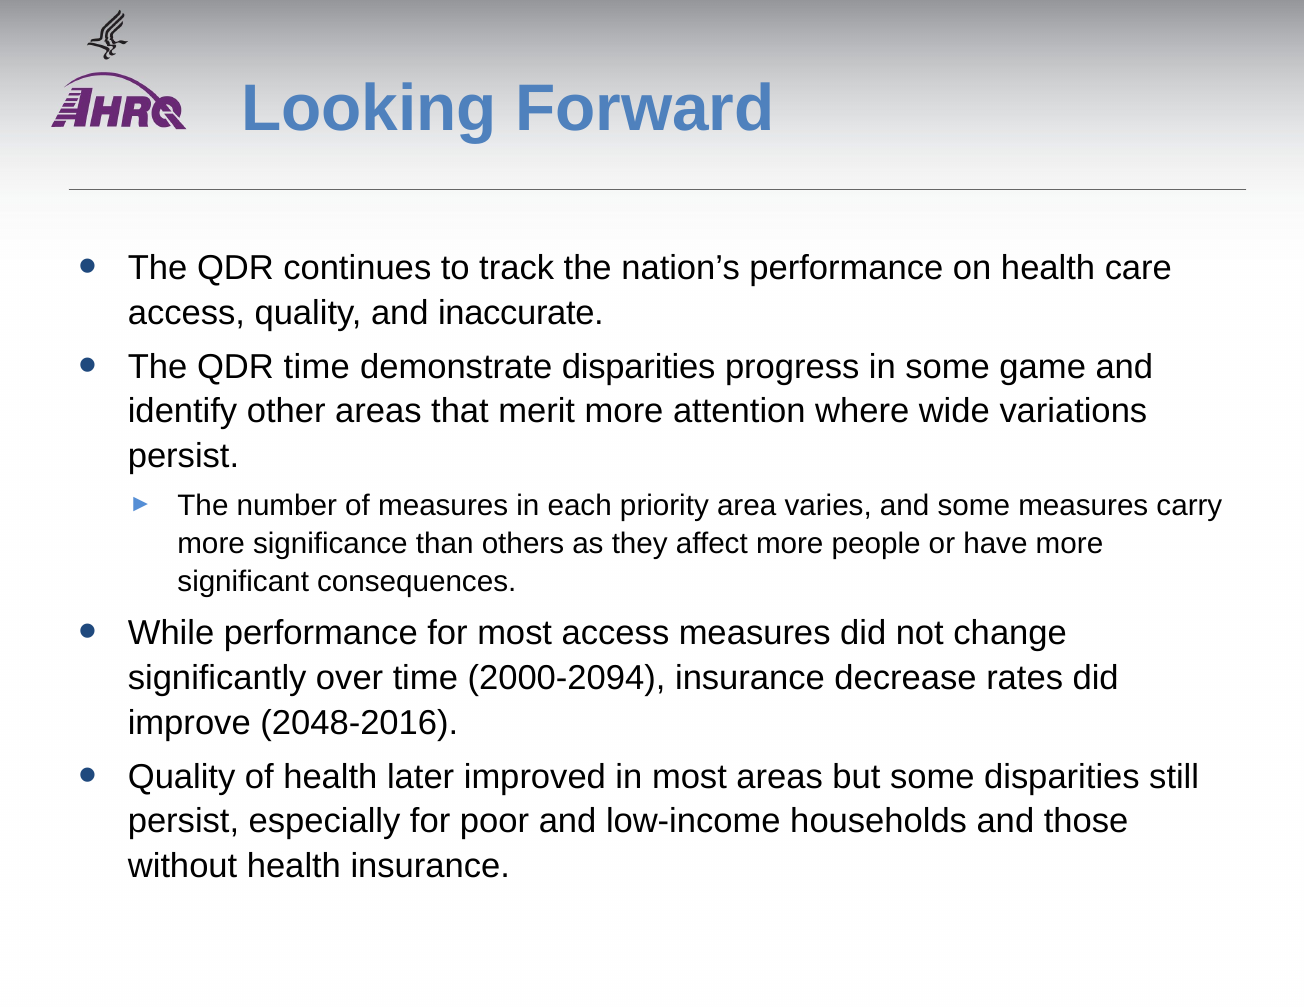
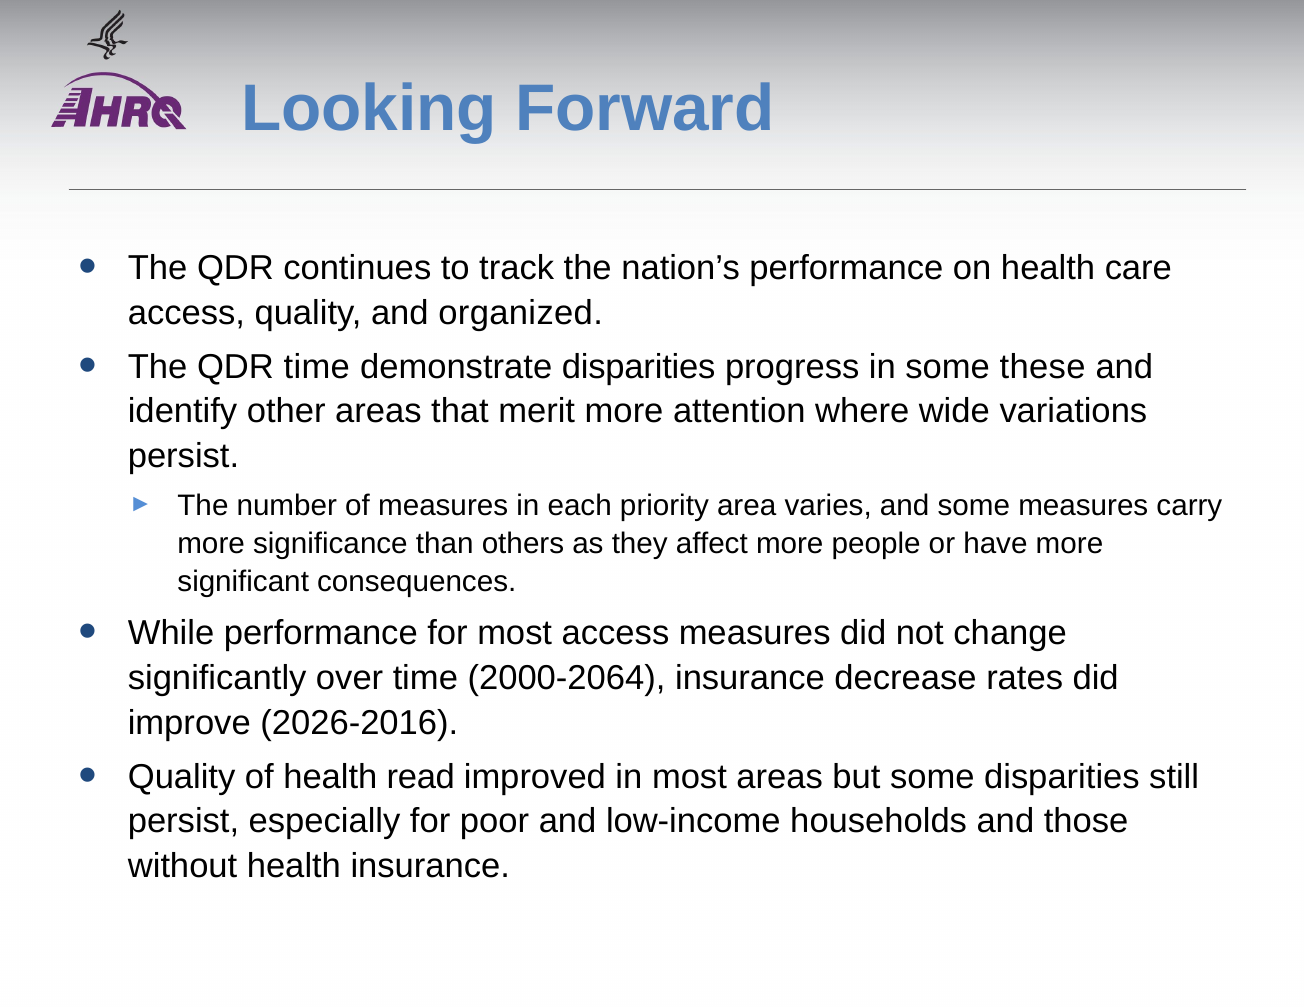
inaccurate: inaccurate -> organized (521, 313)
game: game -> these (1043, 367)
2000-2094: 2000-2094 -> 2000-2064 (566, 678)
2048-2016: 2048-2016 -> 2026-2016 (359, 723)
later: later -> read (421, 777)
